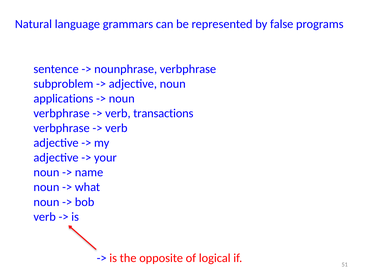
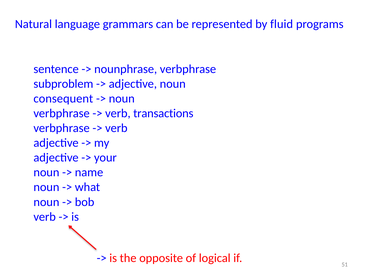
false: false -> fluid (282, 24)
applications: applications -> consequent (63, 99)
